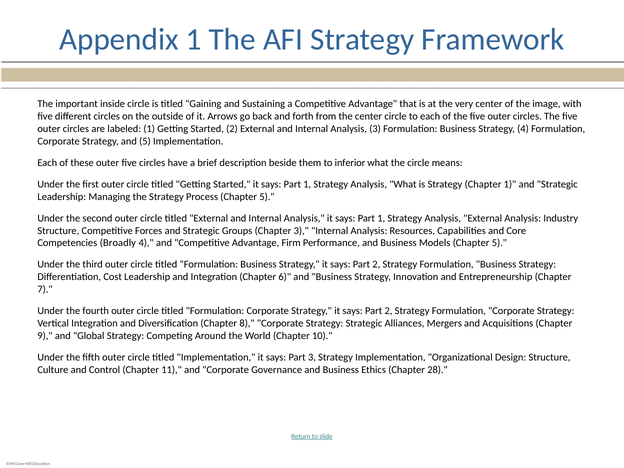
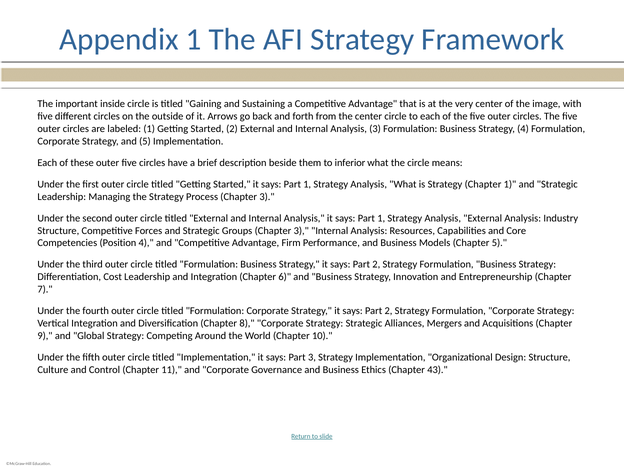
Process Chapter 5: 5 -> 3 (267, 197)
Broadly: Broadly -> Position (118, 243)
28: 28 -> 43 (438, 370)
